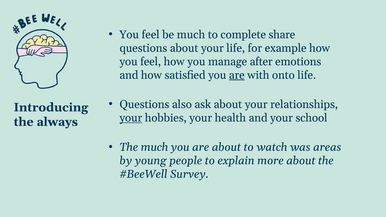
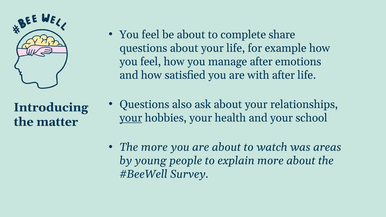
be much: much -> about (191, 35)
are underline: present -> none (237, 75)
with onto: onto -> after (283, 75)
always: always -> matter (57, 122)
The much: much -> more (154, 147)
